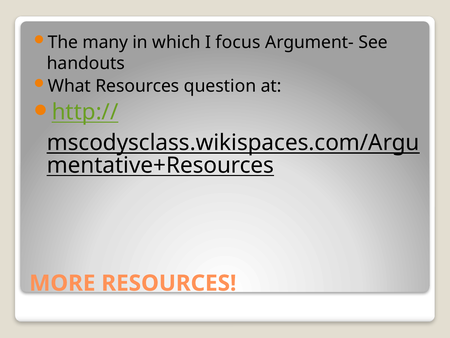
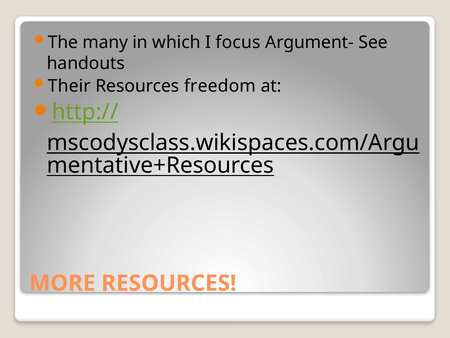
What: What -> Their (69, 86)
question: question -> freedom (220, 86)
